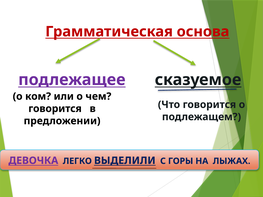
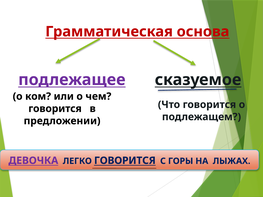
ЛЕГКО ВЫДЕЛИЛИ: ВЫДЕЛИЛИ -> ГОВОРИТСЯ (125, 161)
